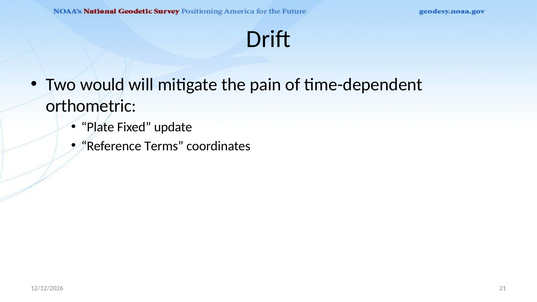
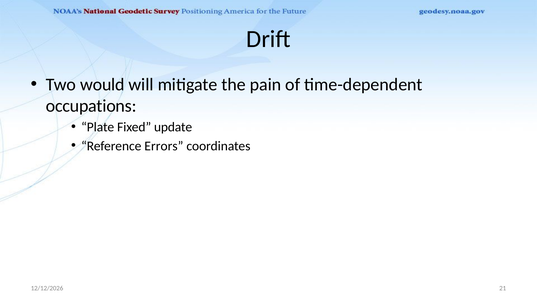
orthometric: orthometric -> occupations (91, 106)
Terms: Terms -> Errors (164, 146)
